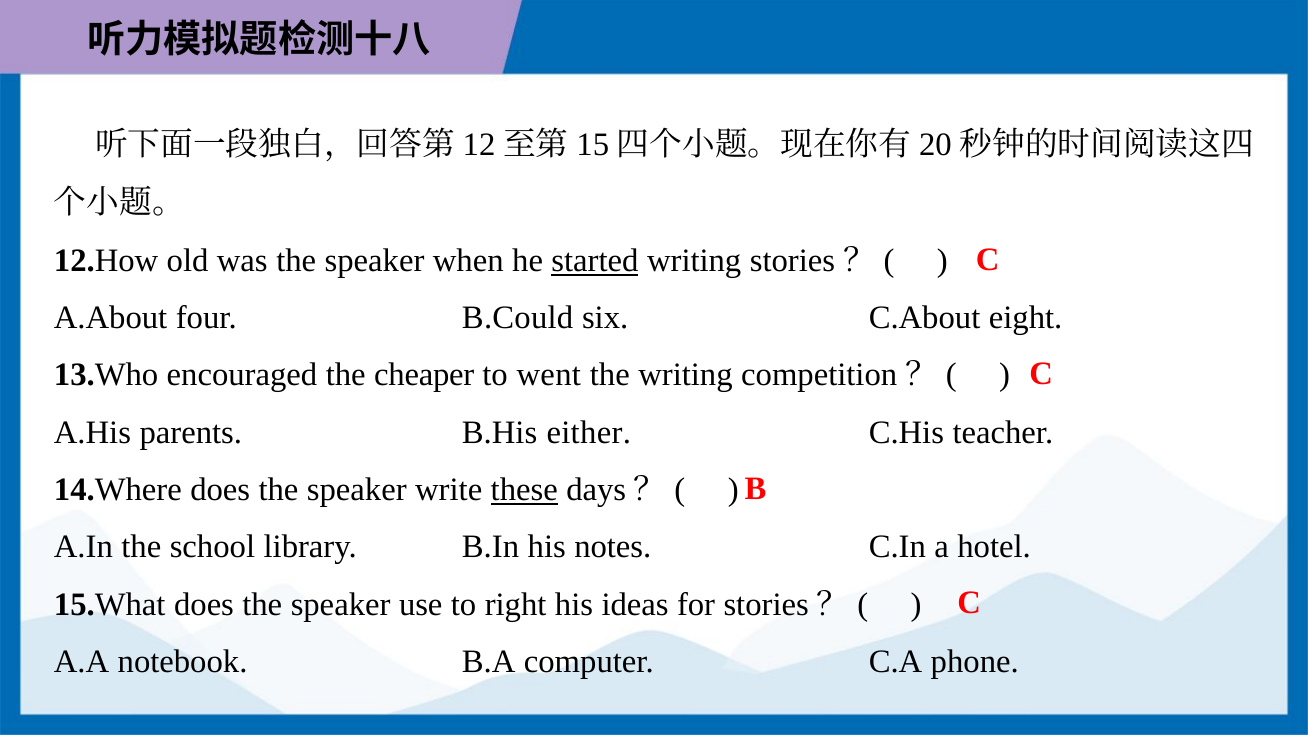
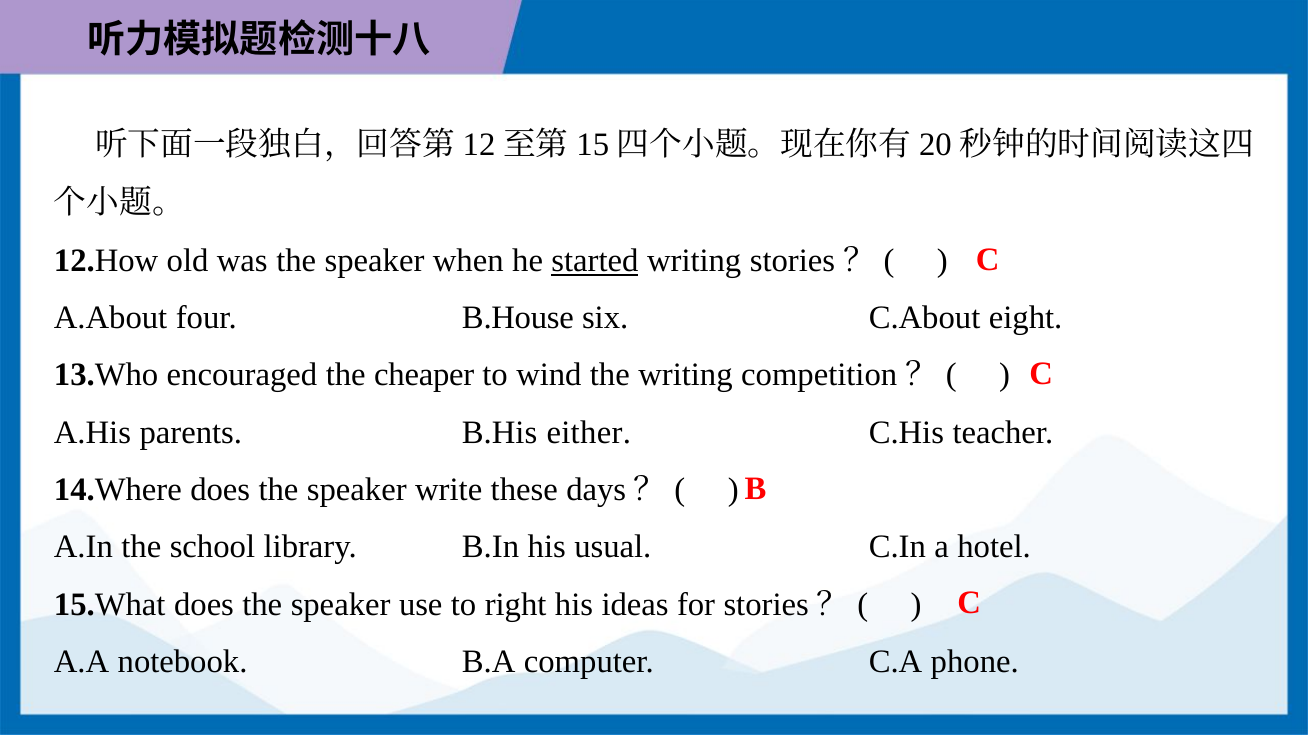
B.Could: B.Could -> B.House (518, 318)
went: went -> wind (549, 375)
these underline: present -> none (524, 490)
notes: notes -> usual (613, 548)
